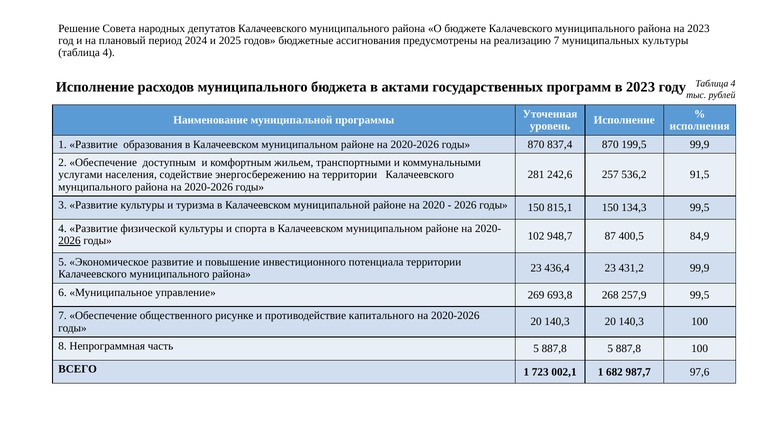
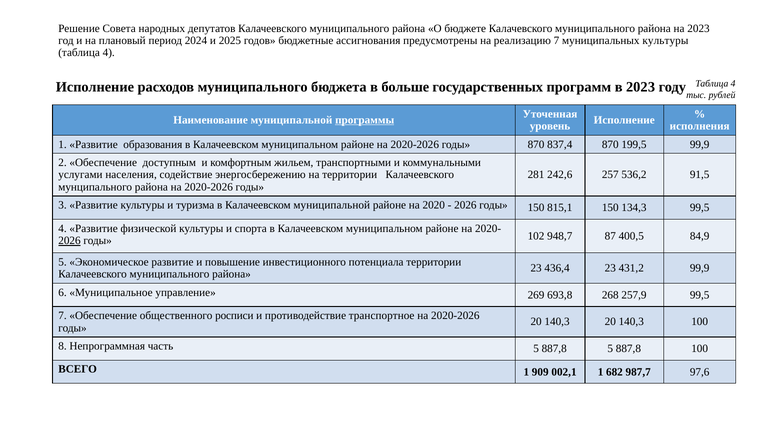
актами: актами -> больше (405, 87)
программы underline: none -> present (365, 120)
рисунке: рисунке -> росписи (234, 316)
капитального: капитального -> транспортное (382, 316)
723: 723 -> 909 (540, 372)
